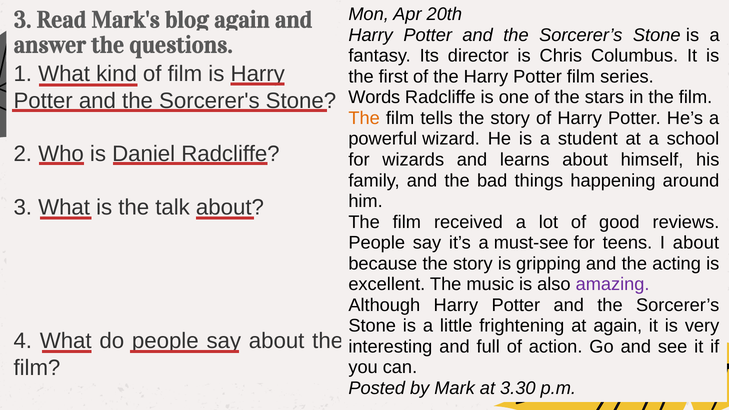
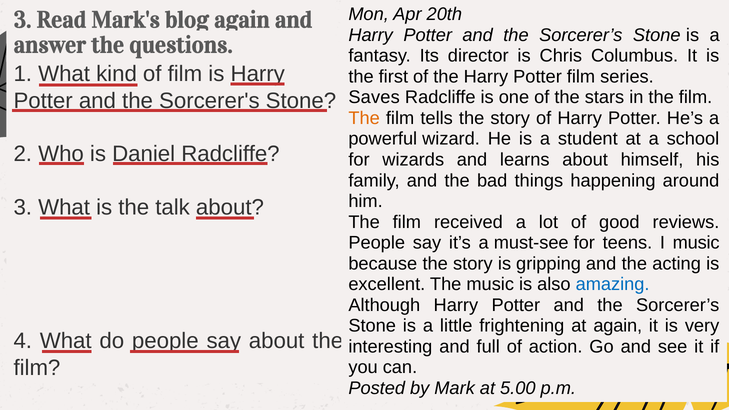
Words: Words -> Saves (374, 97)
I about: about -> music (696, 243)
amazing colour: purple -> blue (613, 284)
3.30: 3.30 -> 5.00 (518, 388)
